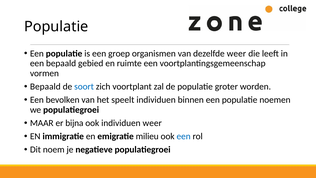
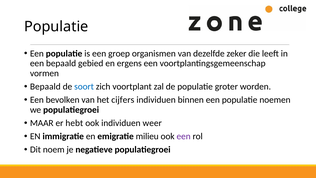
dezelfde weer: weer -> zeker (237, 53)
ruimte: ruimte -> ergens (129, 63)
speelt: speelt -> cijfers (123, 100)
bijna: bijna -> hebt (74, 123)
een colour: blue -> purple (184, 136)
